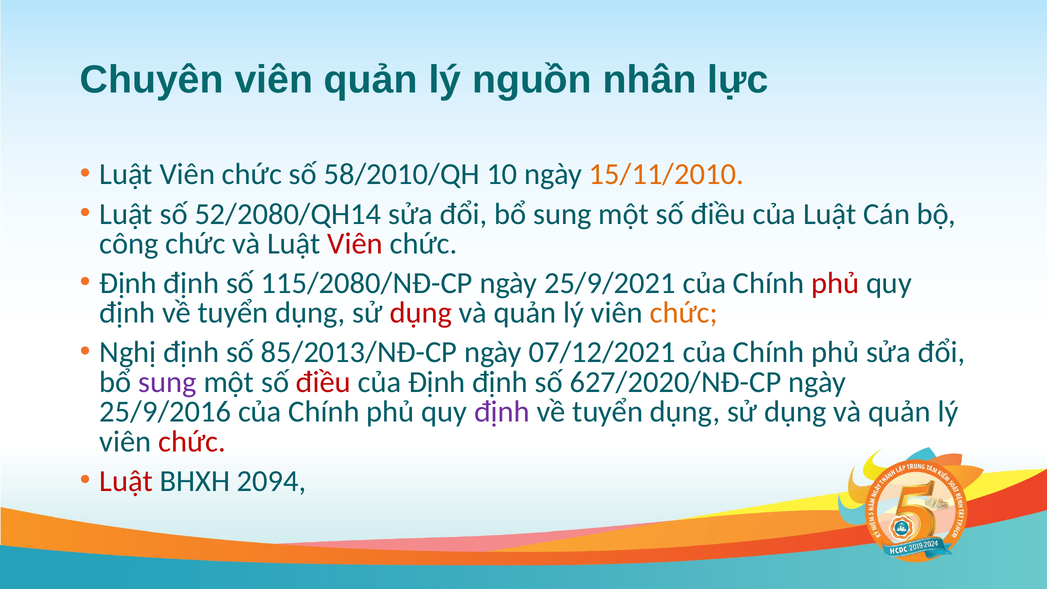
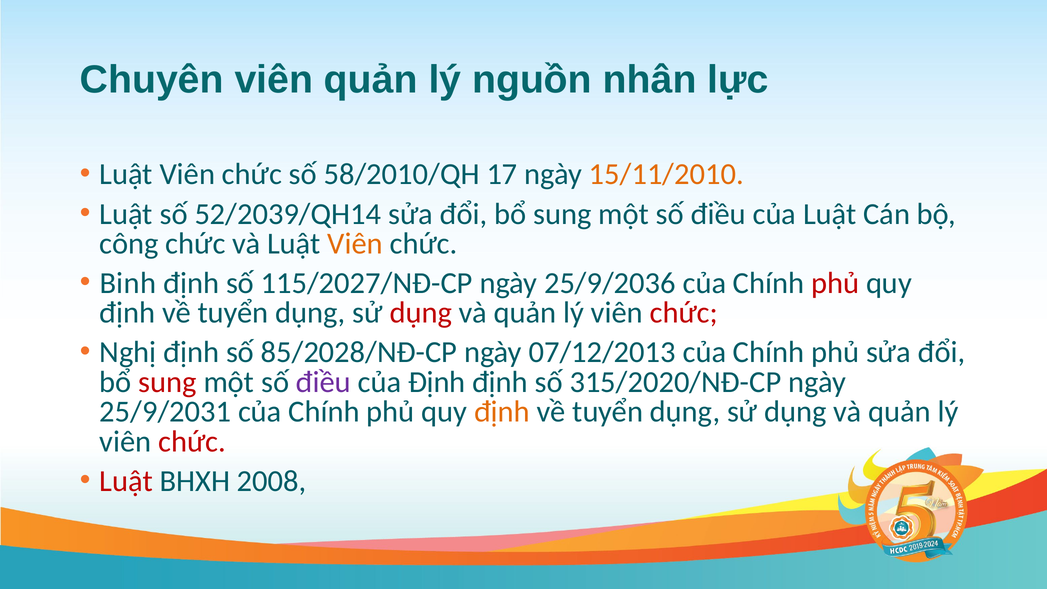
10: 10 -> 17 (502, 174)
52/2080/QH14: 52/2080/QH14 -> 52/2039/QH14 (288, 214)
Viên colour: red -> orange (355, 244)
Định: Định -> Binh (128, 283)
115/2080/NĐ-CP: 115/2080/NĐ-CP -> 115/2027/NĐ-CP (367, 283)
25/9/2021: 25/9/2021 -> 25/9/2036 (610, 283)
chức colour: orange -> red (684, 313)
85/2013/NĐ-CP: 85/2013/NĐ-CP -> 85/2028/NĐ-CP (359, 352)
07/12/2021: 07/12/2021 -> 07/12/2013 (602, 352)
sung colour: purple -> red (167, 382)
điều colour: red -> purple (323, 382)
627/2020/NĐ-CP: 627/2020/NĐ-CP -> 315/2020/NĐ-CP (675, 382)
25/9/2016: 25/9/2016 -> 25/9/2031 (165, 412)
định colour: purple -> orange (502, 412)
2094: 2094 -> 2008 (272, 481)
